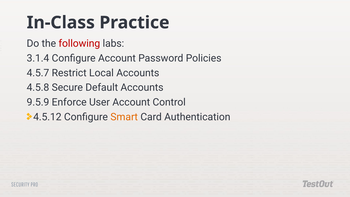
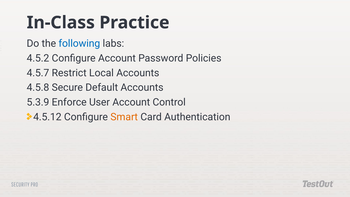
following colour: red -> blue (79, 44)
3.1.4: 3.1.4 -> 4.5.2 (38, 58)
9.5.9: 9.5.9 -> 5.3.9 (38, 102)
